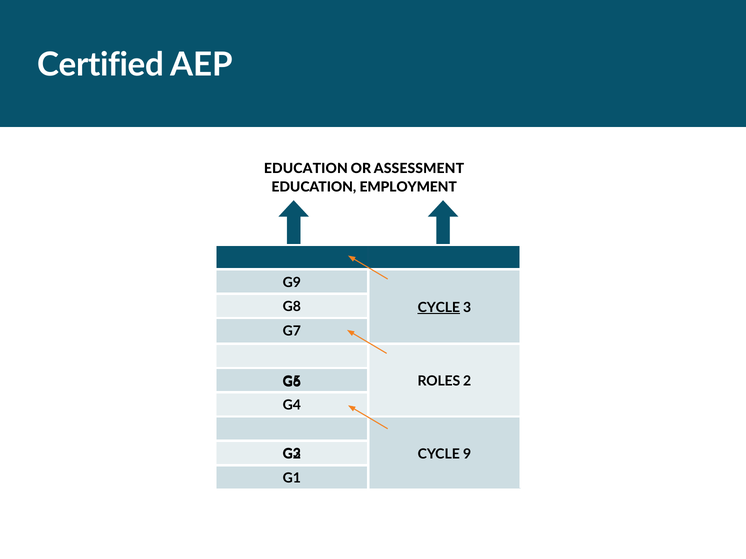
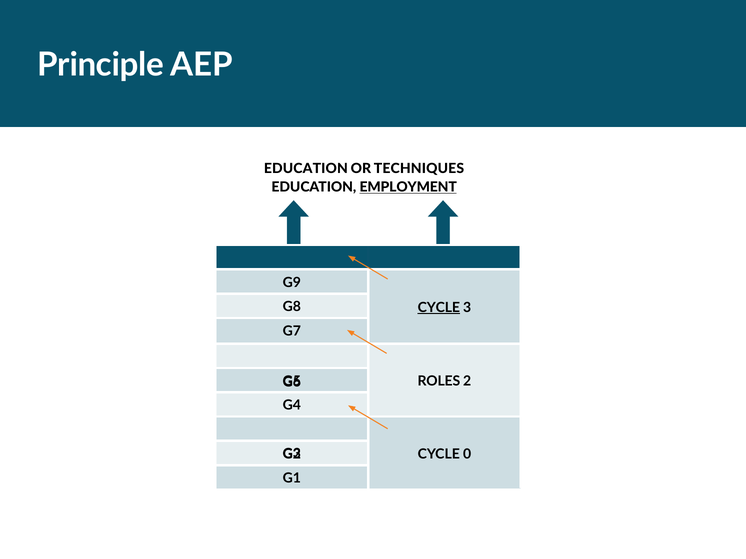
Certified: Certified -> Principle (101, 65)
ASSESSMENT: ASSESSMENT -> TECHNIQUES (419, 169)
EMPLOYMENT underline: none -> present (408, 187)
9: 9 -> 0 (467, 454)
